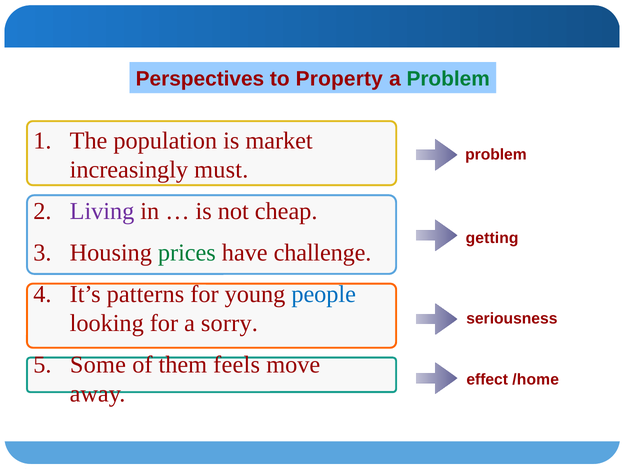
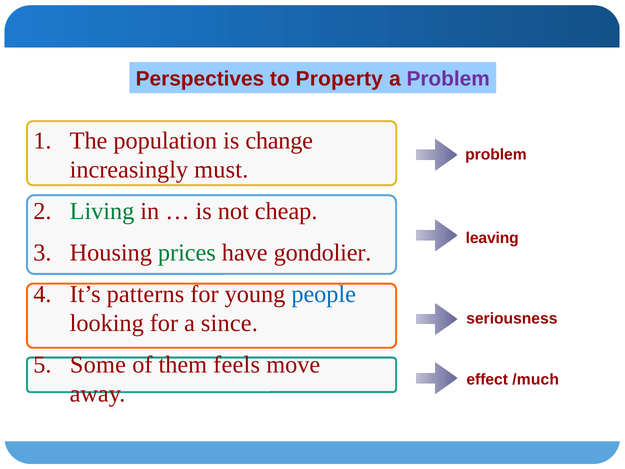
Problem colour: green -> purple (448, 79)
market: market -> change (279, 141)
Living colour: purple -> green (102, 211)
getting: getting -> leaving (492, 238)
challenge: challenge -> gondolier (323, 252)
sorry: sorry -> since (229, 323)
/home: /home -> /much (536, 379)
